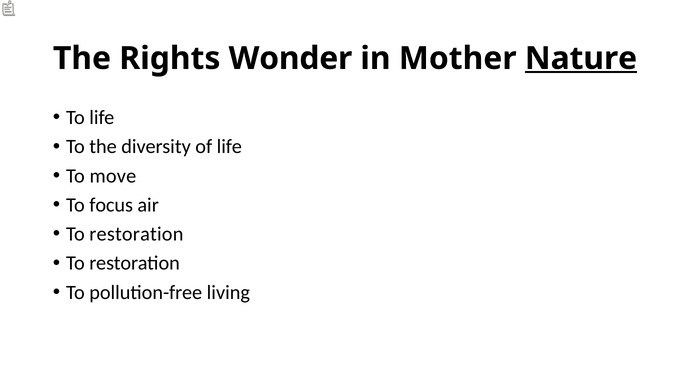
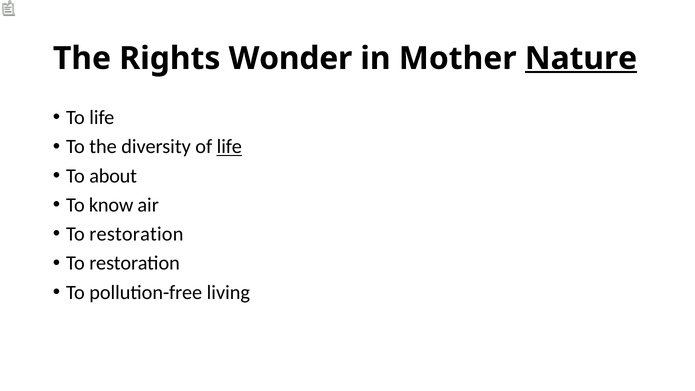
life underline: none -> present (229, 147)
move: move -> about (113, 176)
focus: focus -> know (111, 205)
